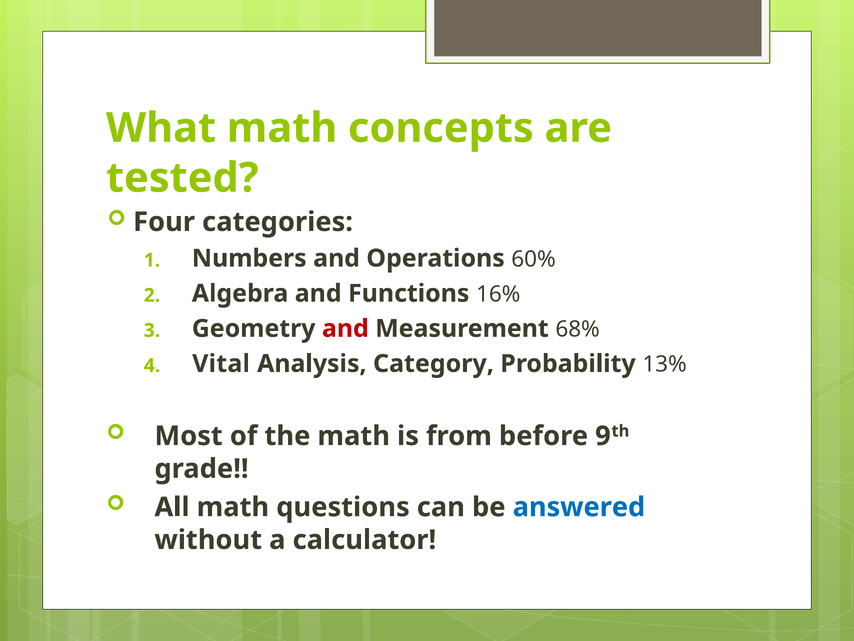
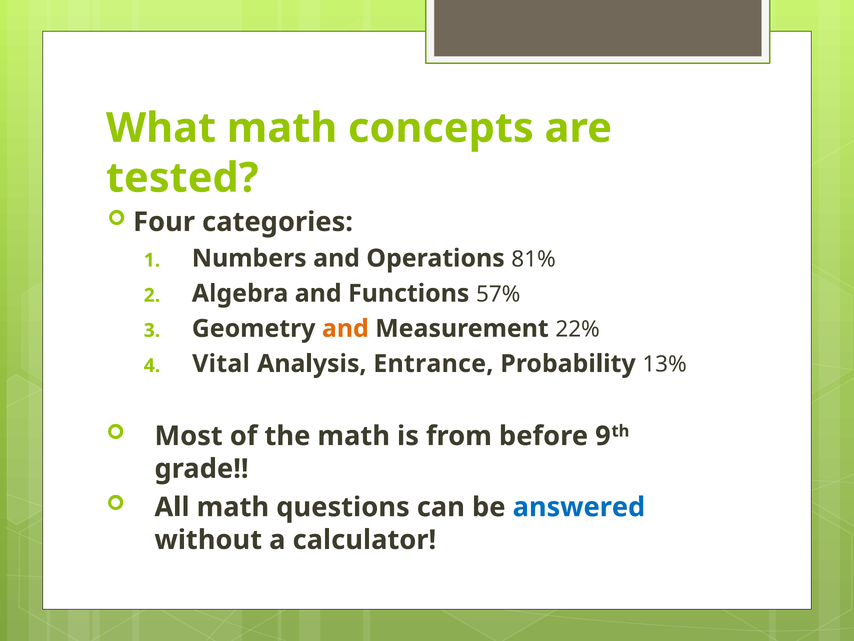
60%: 60% -> 81% (534, 259)
16%: 16% -> 57% (498, 294)
and colour: red -> orange (345, 328)
68%: 68% -> 22% (578, 329)
Category: Category -> Entrance (433, 363)
